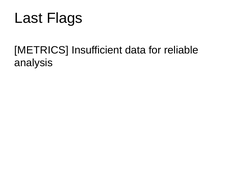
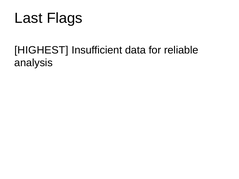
METRICS: METRICS -> HIGHEST (41, 50)
